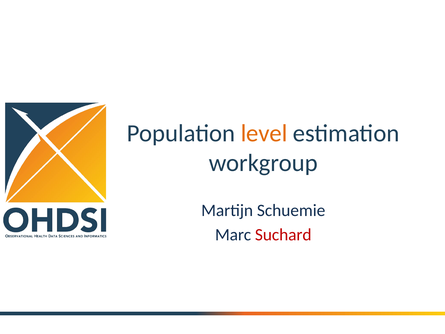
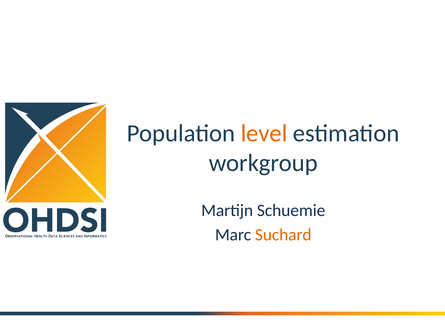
Suchard colour: red -> orange (283, 235)
